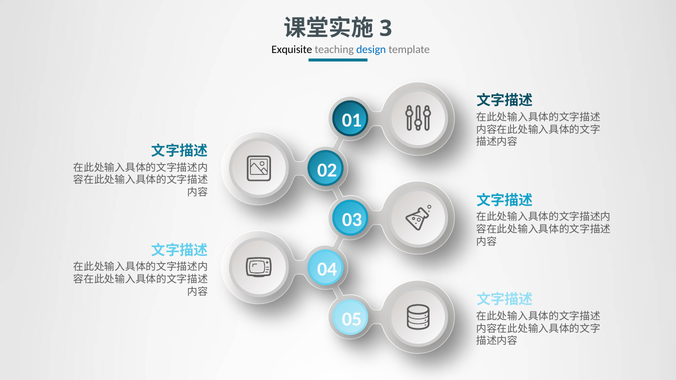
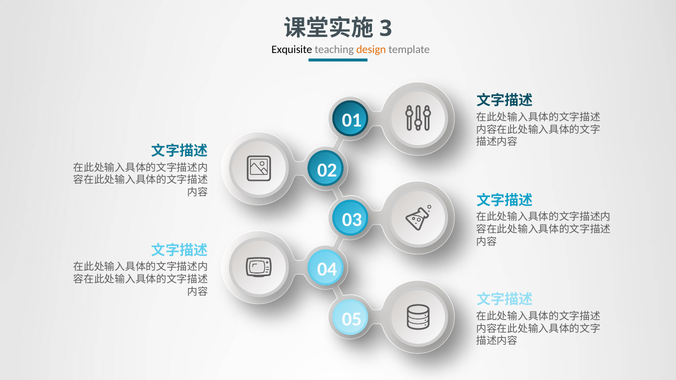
design colour: blue -> orange (371, 50)
